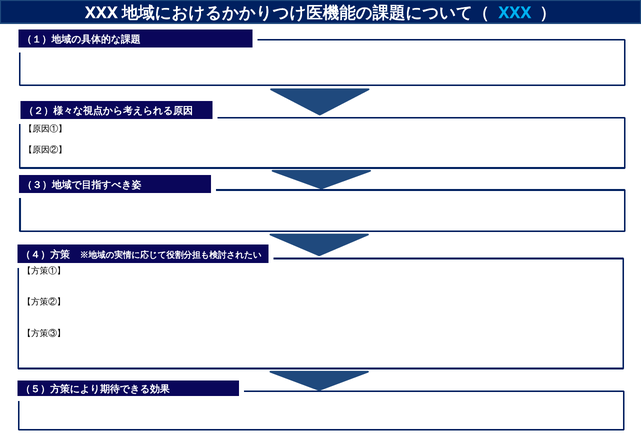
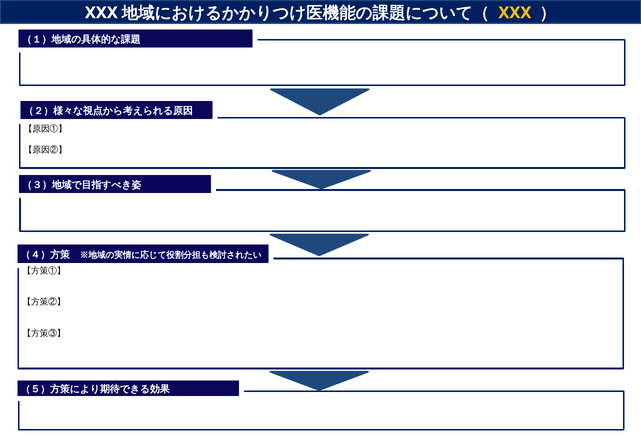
XXX colour: light blue -> yellow (515, 13)
